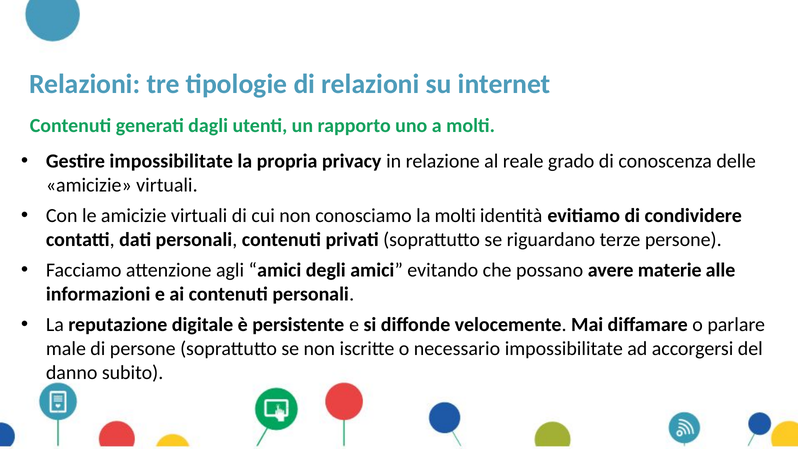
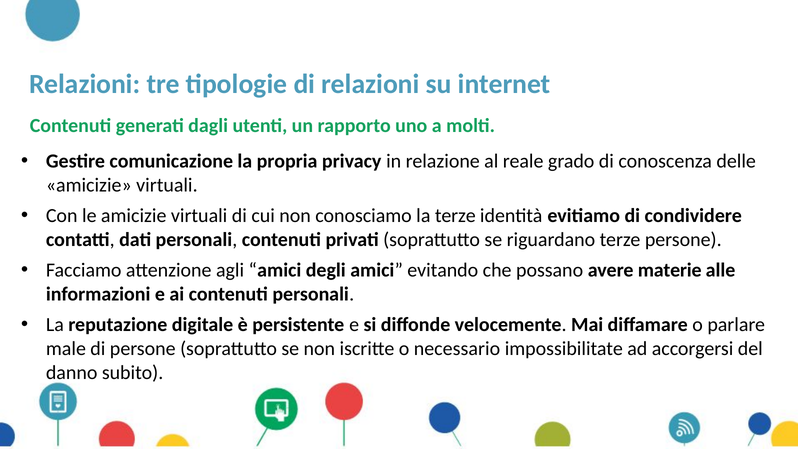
Gestire impossibilitate: impossibilitate -> comunicazione (171, 161)
la molti: molti -> terze (455, 216)
